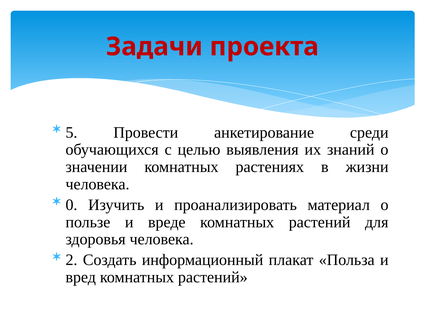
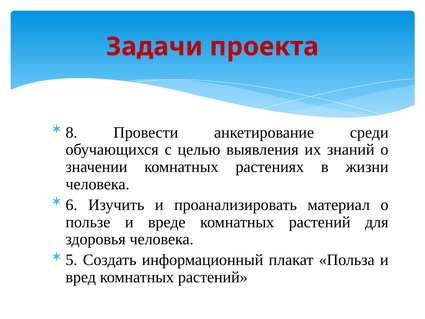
5: 5 -> 8 (71, 132)
0: 0 -> 6 (71, 205)
2: 2 -> 5 (71, 260)
